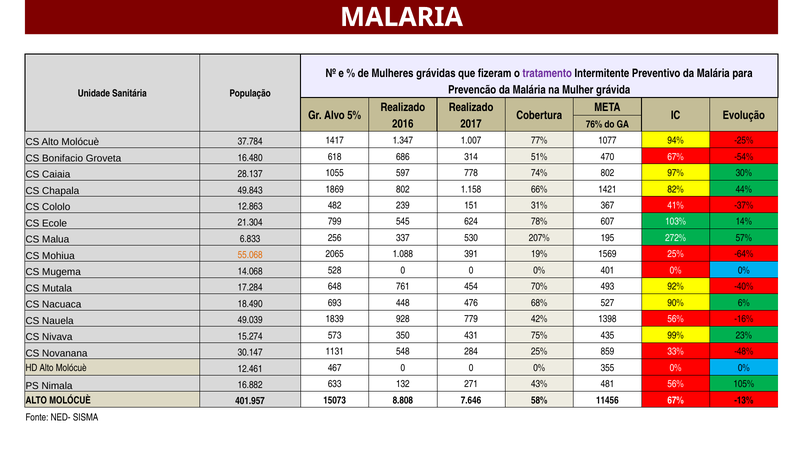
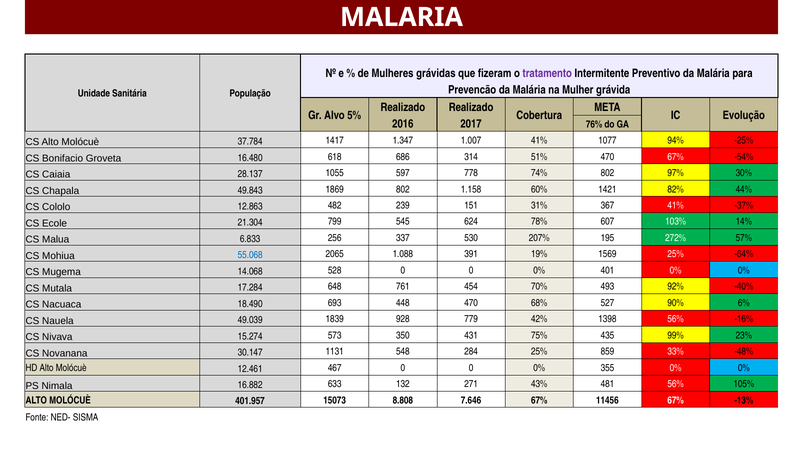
1.007 77%: 77% -> 41% (539, 140)
66%: 66% -> 60% (539, 189)
55.068 colour: orange -> blue (250, 255)
448 476: 476 -> 470 (471, 303)
7.646 58%: 58% -> 67% (539, 400)
